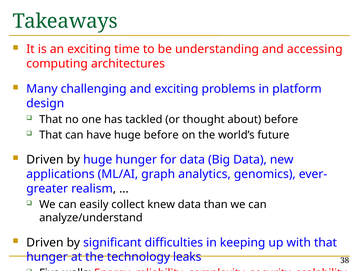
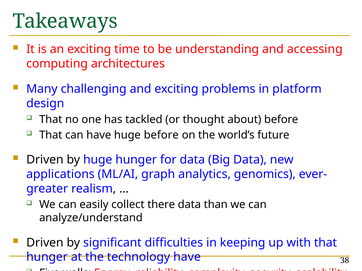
knew: knew -> there (161, 205)
technology leaks: leaks -> have (187, 257)
